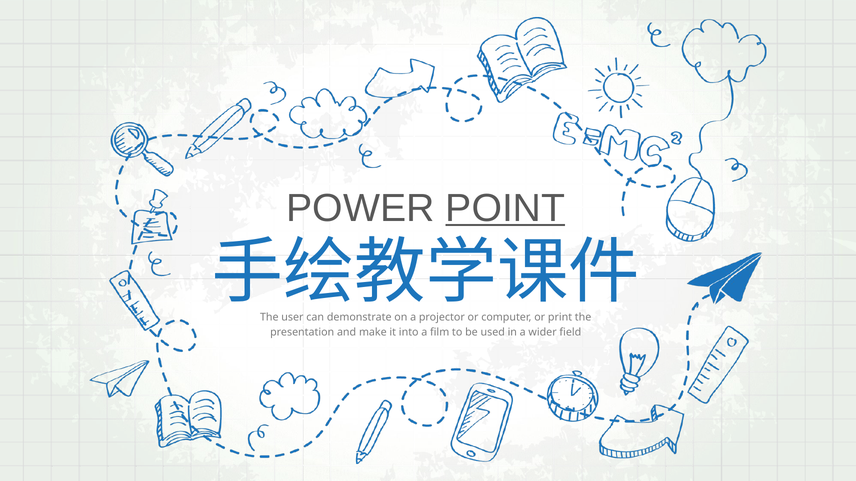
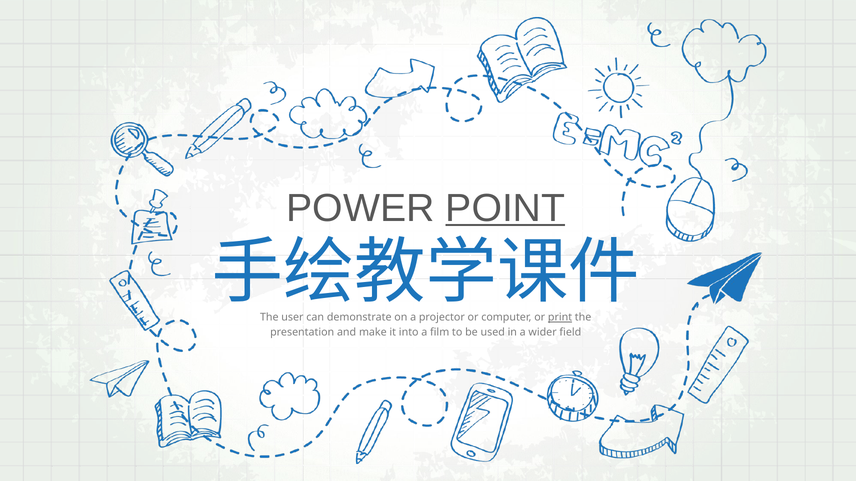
print underline: none -> present (560, 318)
